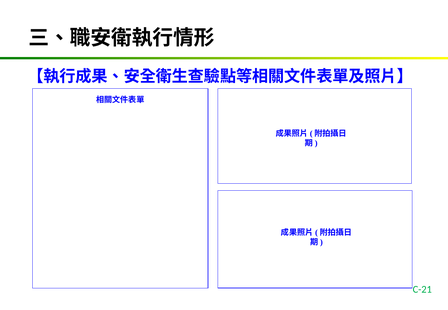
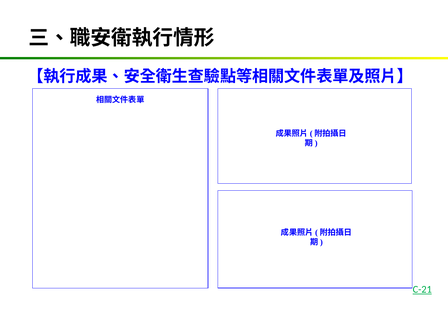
C-21 underline: none -> present (422, 290)
